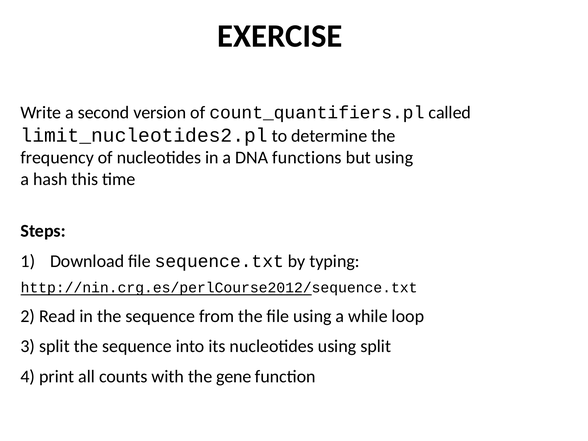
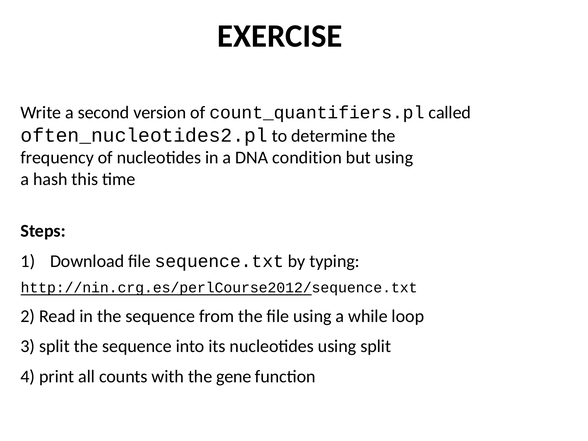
limit_nucleotides2.pl: limit_nucleotides2.pl -> often_nucleotides2.pl (144, 135)
functions: functions -> condition (307, 158)
